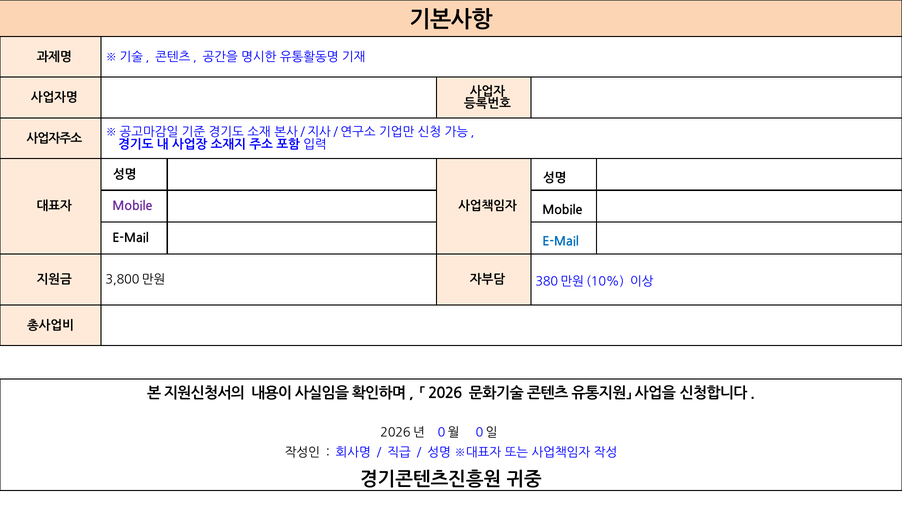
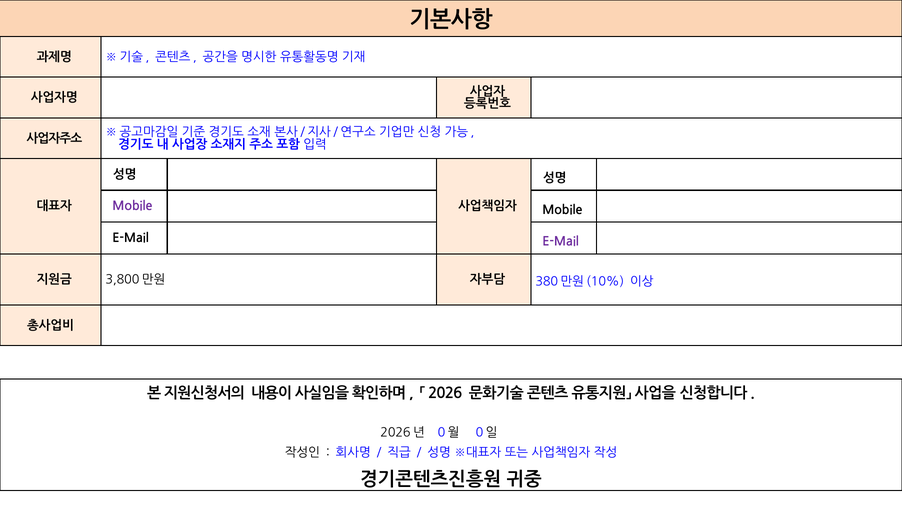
E-Mail colour: blue -> purple (561, 242)
